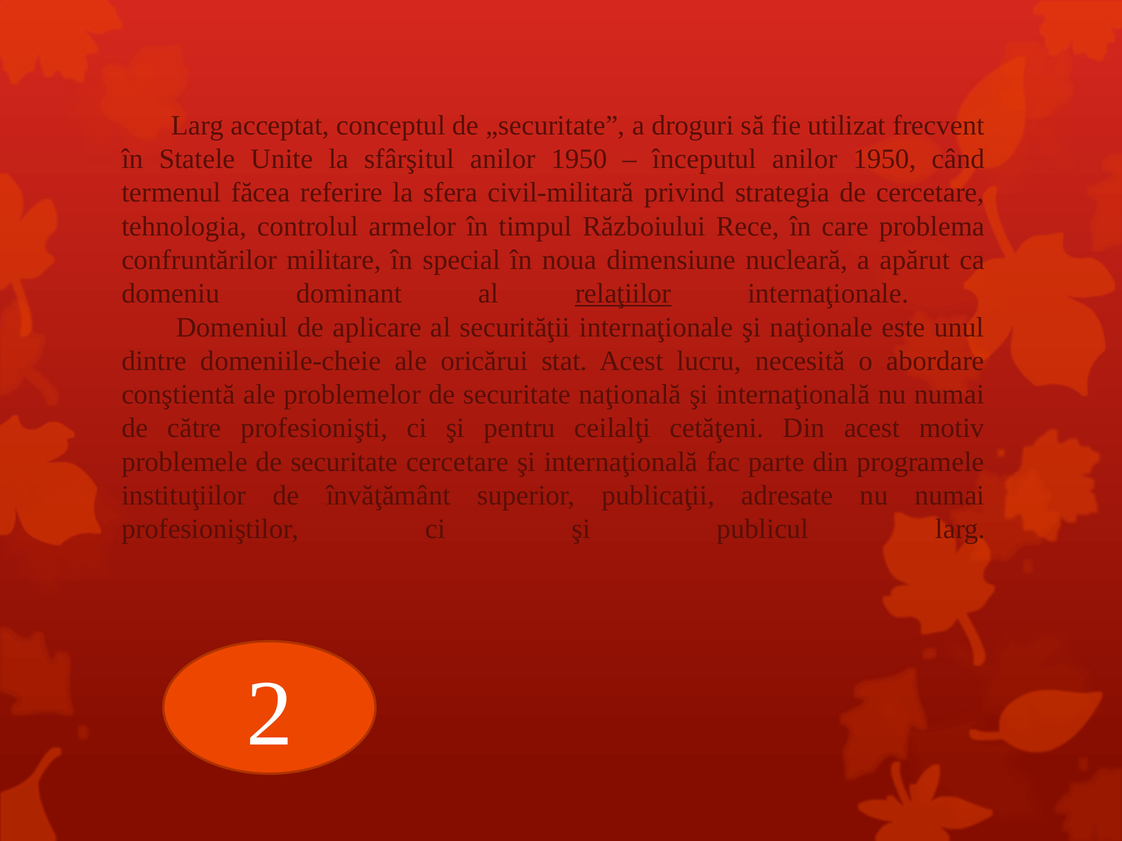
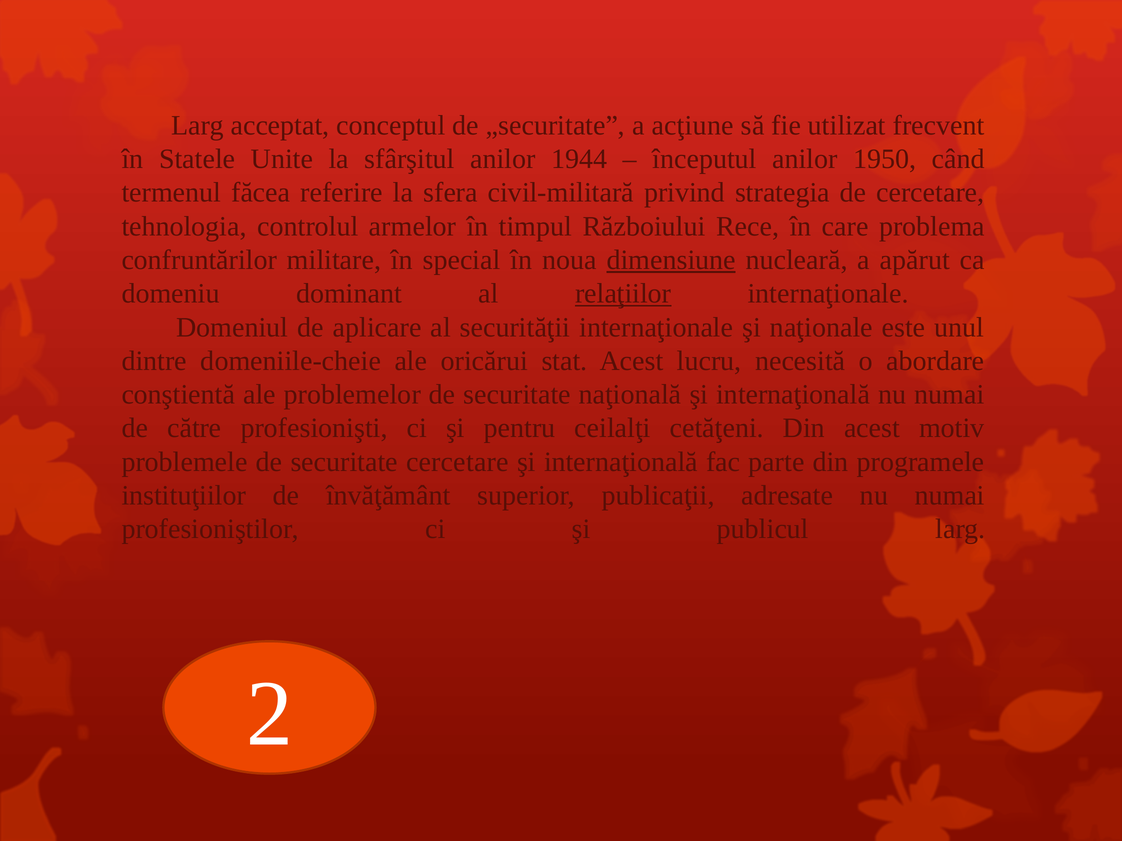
droguri: droguri -> acţiune (693, 126)
sfârşitul anilor 1950: 1950 -> 1944 (579, 159)
dimensiune underline: none -> present (671, 260)
